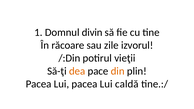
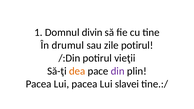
răcoare: răcoare -> drumul (68, 45)
zile izvorul: izvorul -> potirul (137, 45)
din colour: orange -> purple (118, 71)
caldă: caldă -> slavei (127, 84)
